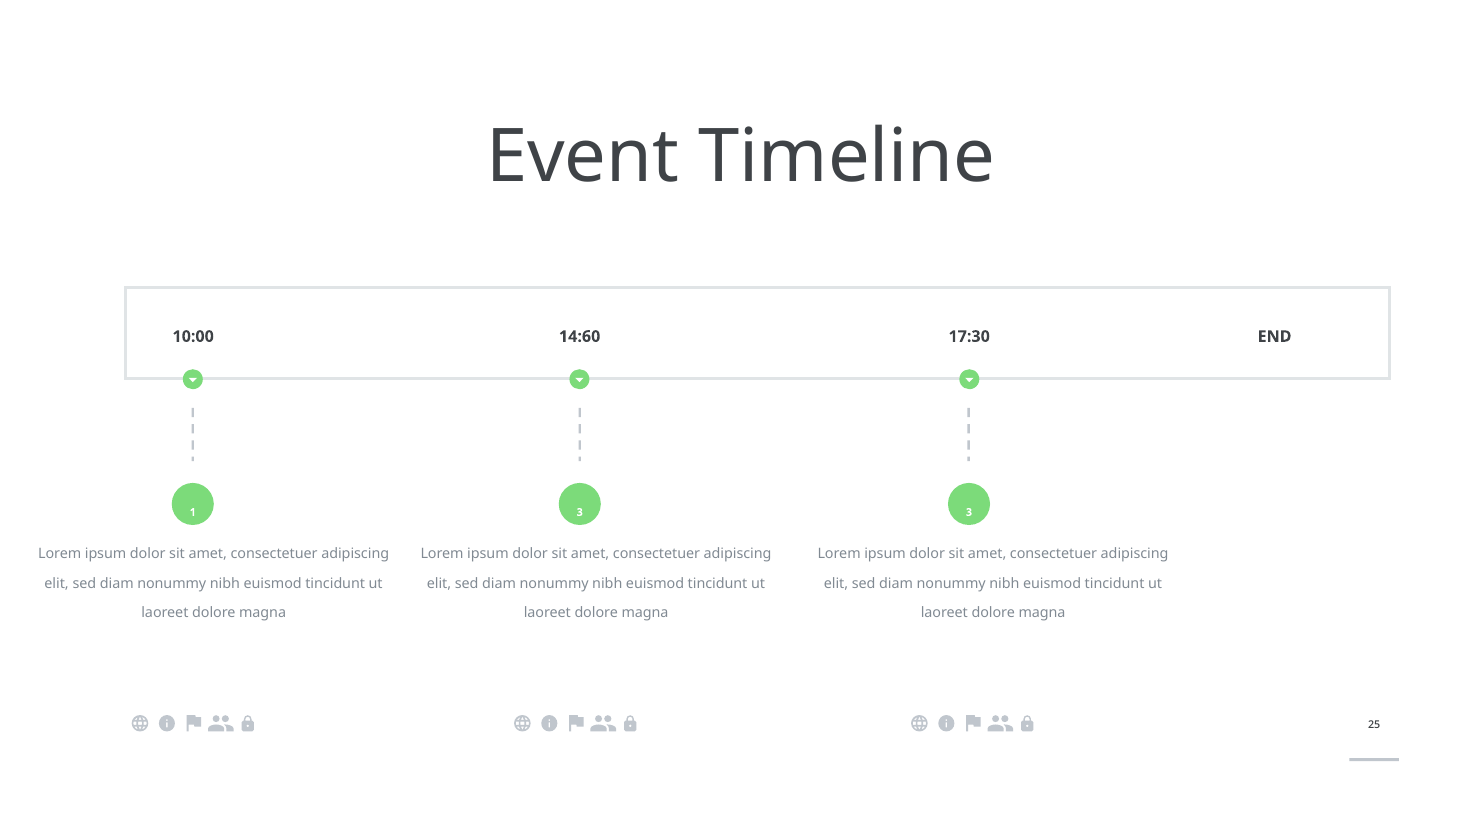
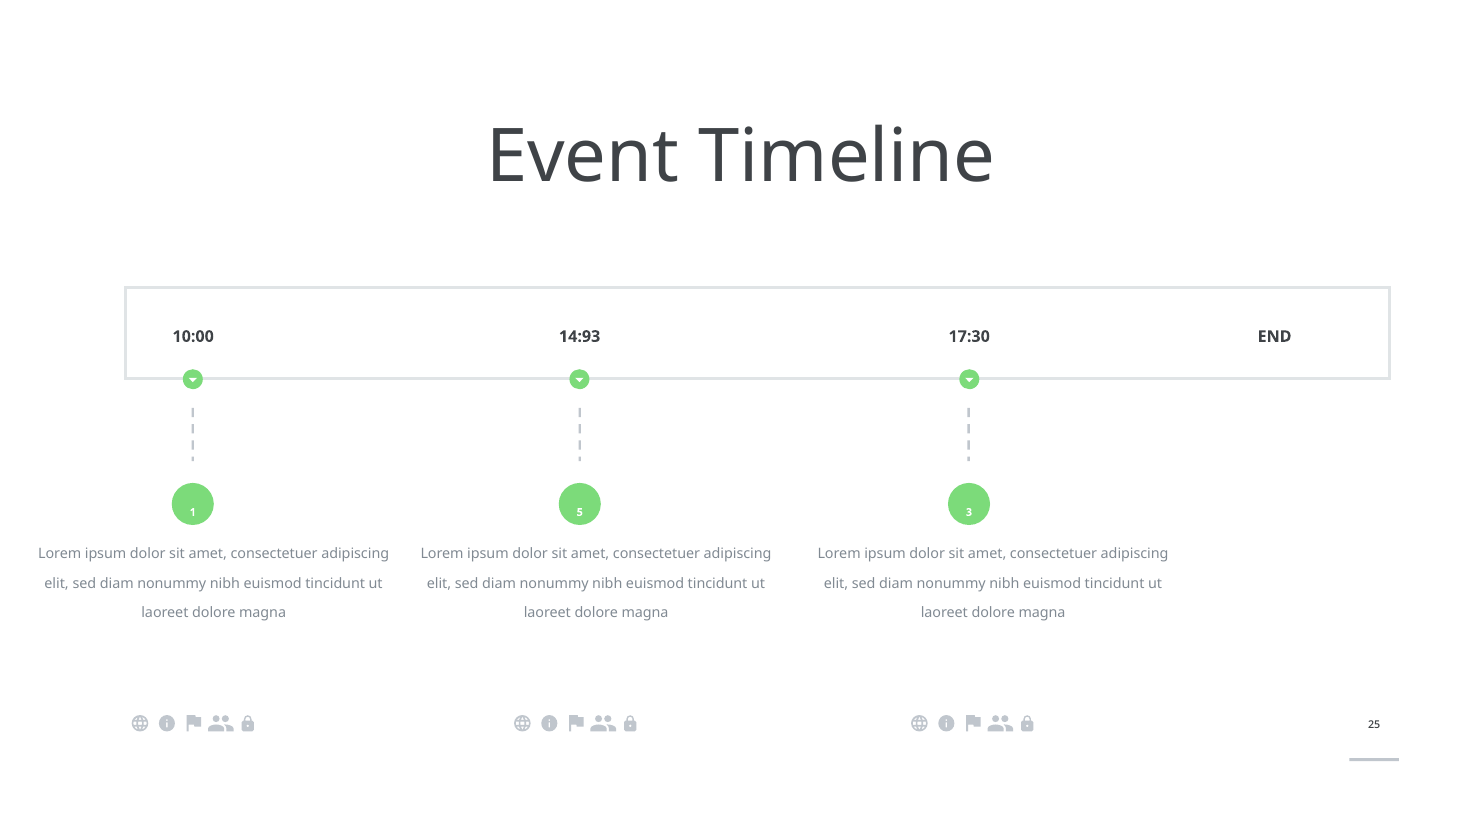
14:60: 14:60 -> 14:93 (580, 336)
1 3: 3 -> 5 (580, 512)
